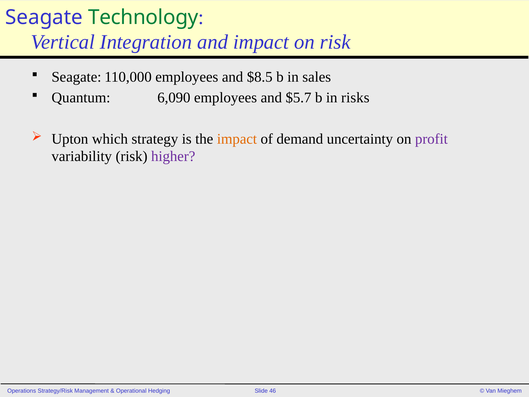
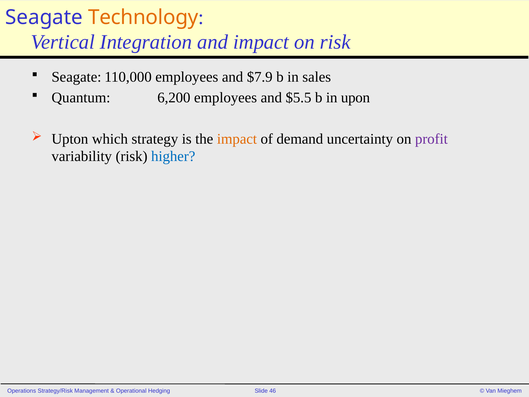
Technology colour: green -> orange (143, 17)
$8.5: $8.5 -> $7.9 (260, 77)
6,090: 6,090 -> 6,200 (174, 98)
$5.7: $5.7 -> $5.5 (298, 98)
risks: risks -> upon (355, 98)
higher colour: purple -> blue (173, 156)
